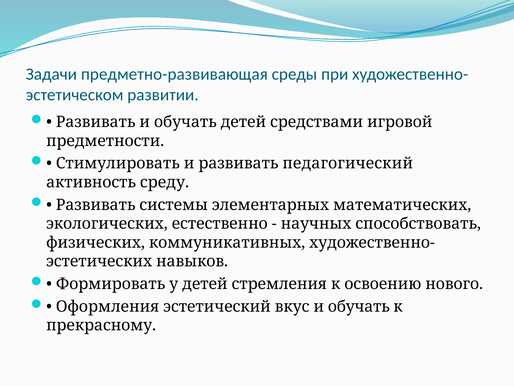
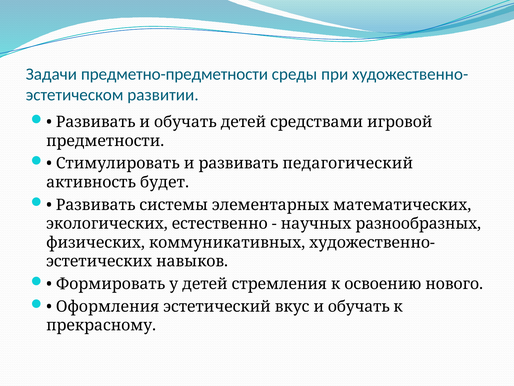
предметно-развивающая: предметно-развивающая -> предметно-предметности (174, 74)
среду: среду -> будет (164, 182)
способствовать: способствовать -> разнообразных (418, 223)
